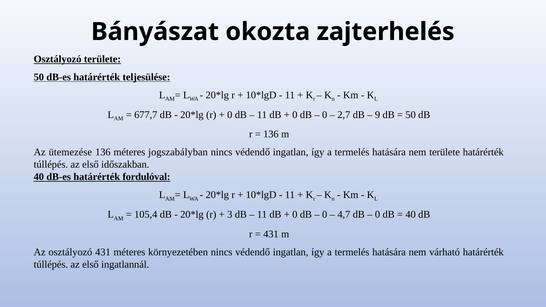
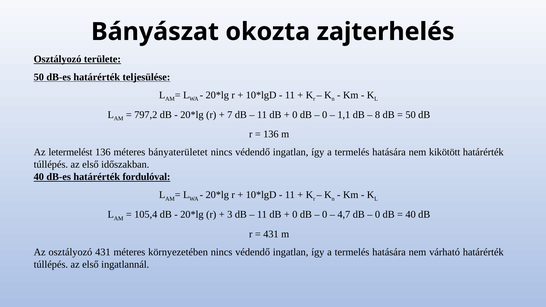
677,7: 677,7 -> 797,2 (146, 115)
0: 0 -> 7 (230, 115)
2,7: 2,7 -> 1,1 (344, 115)
9: 9 -> 8 (378, 115)
ütemezése: ütemezése -> letermelést (70, 152)
jogszabályban: jogszabályban -> bányaterületet (178, 152)
nem területe: területe -> kikötött (445, 152)
